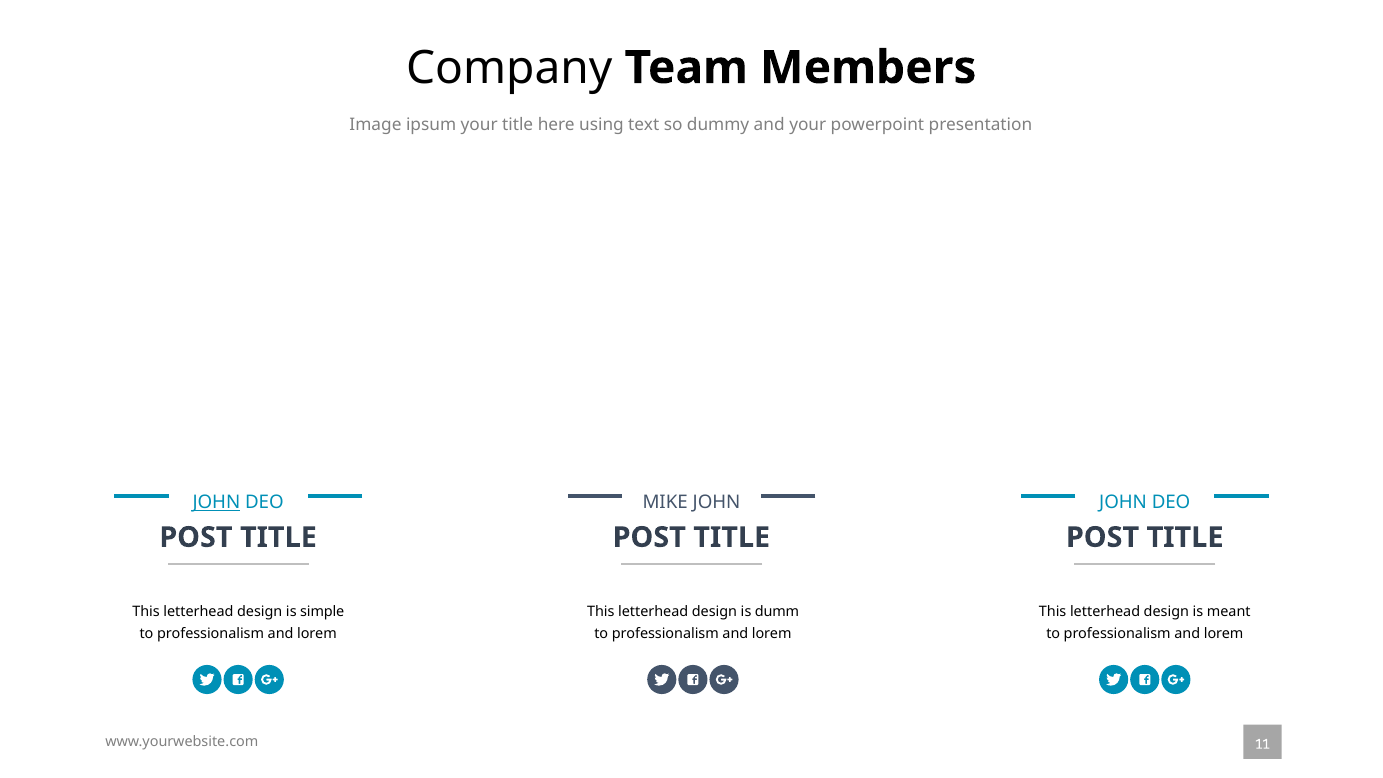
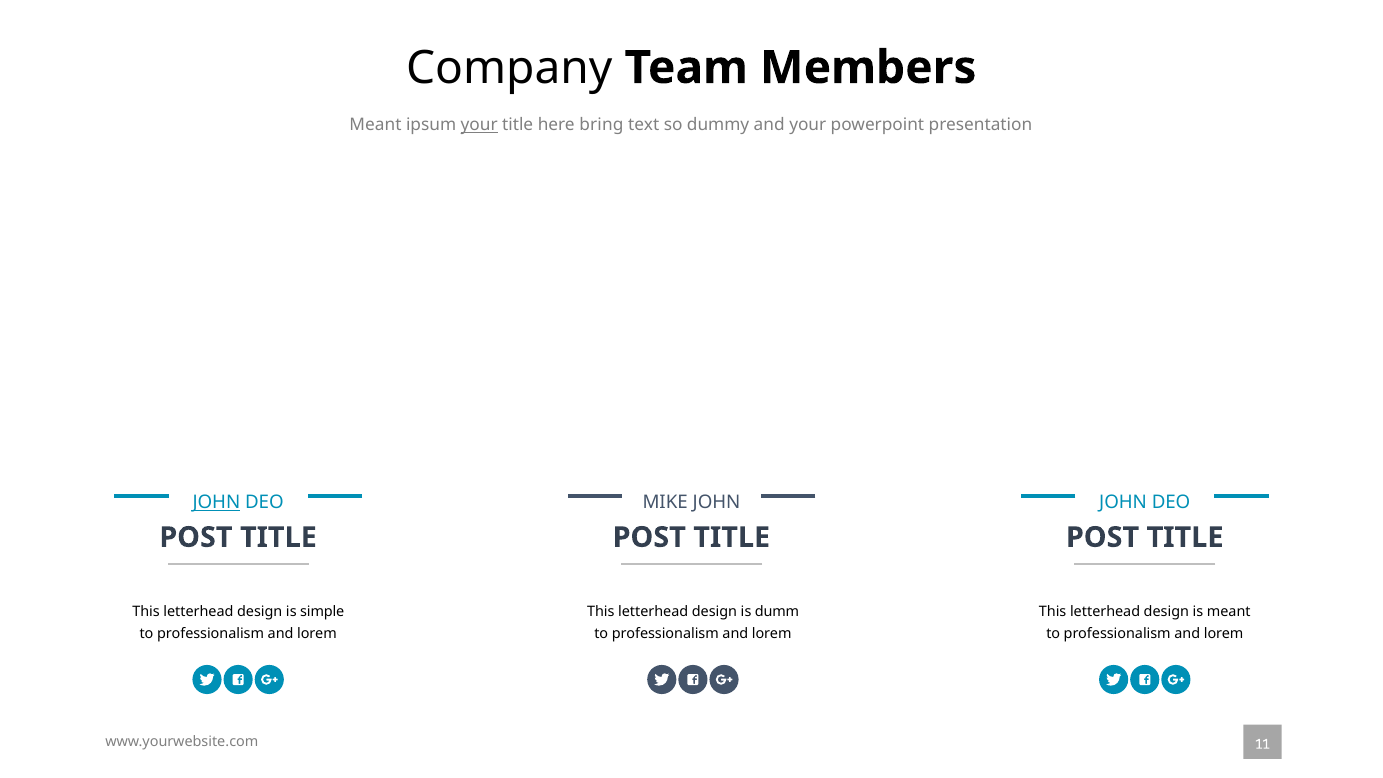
Image: Image -> Meant (376, 125)
your underline: none -> present (479, 125)
using: using -> bring (601, 125)
